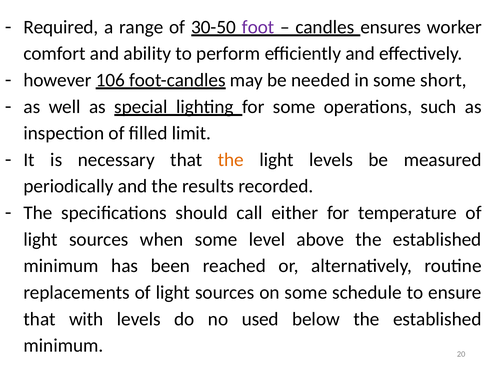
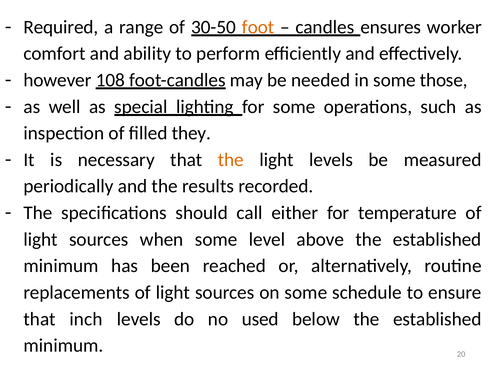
foot colour: purple -> orange (258, 27)
106: 106 -> 108 (110, 80)
short: short -> those (444, 80)
limit: limit -> they (191, 133)
with: with -> inch (86, 319)
